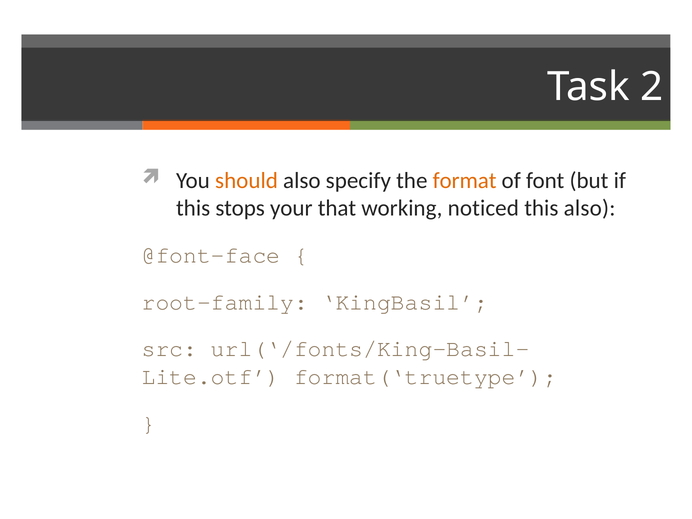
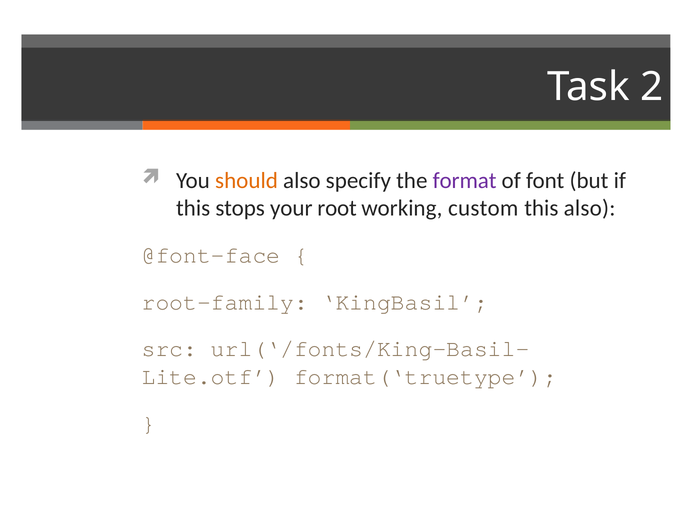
format colour: orange -> purple (465, 180)
that: that -> root (337, 208)
noticed: noticed -> custom (483, 208)
